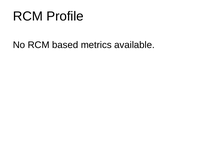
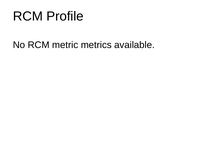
based: based -> metric (65, 45)
